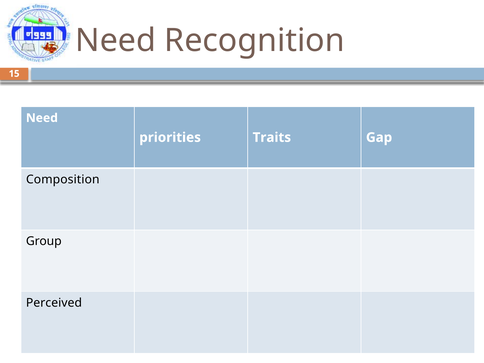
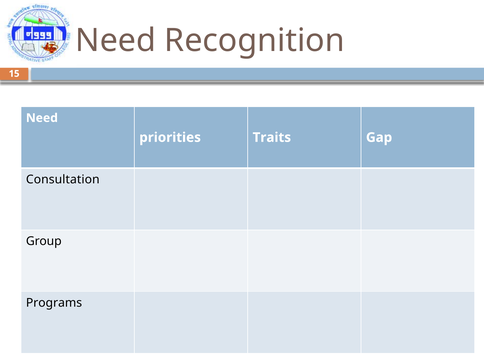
Composition: Composition -> Consultation (63, 180)
Perceived: Perceived -> Programs (54, 303)
